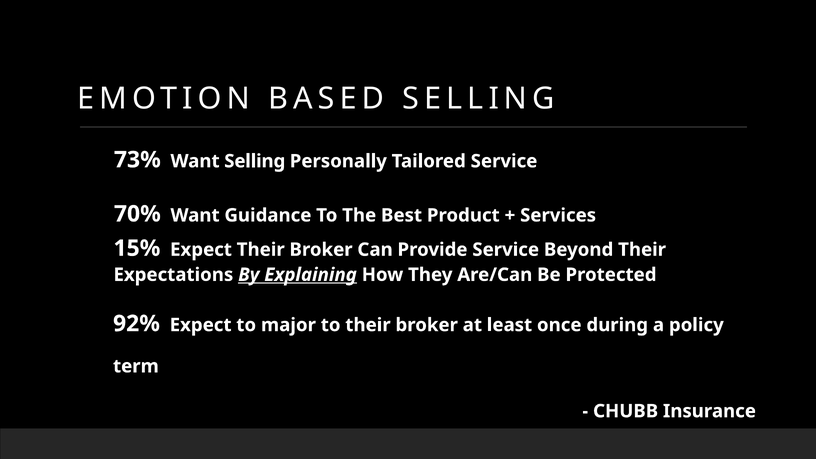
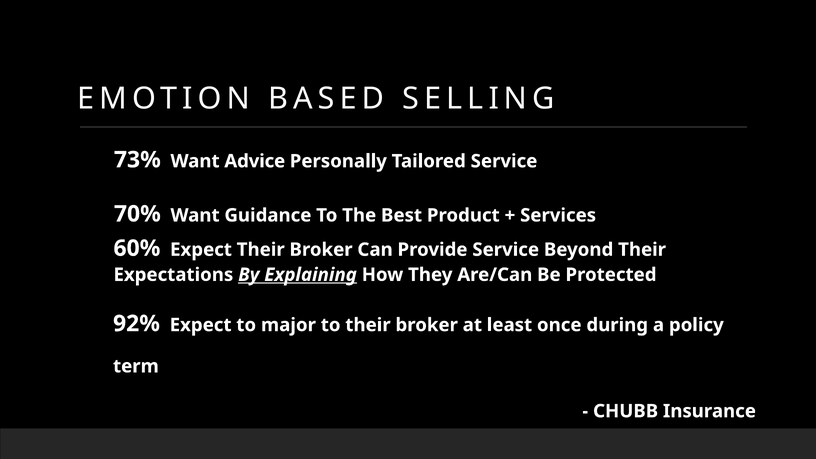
Want Selling: Selling -> Advice (255, 161)
15%: 15% -> 60% (137, 248)
